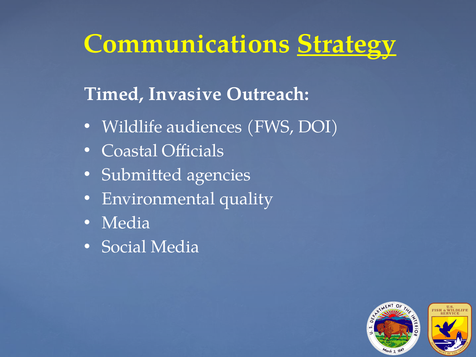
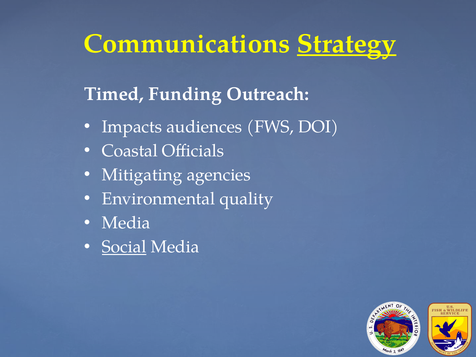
Invasive: Invasive -> Funding (185, 94)
Wildlife: Wildlife -> Impacts (132, 127)
Submitted: Submitted -> Mitigating (142, 175)
Social underline: none -> present (124, 247)
